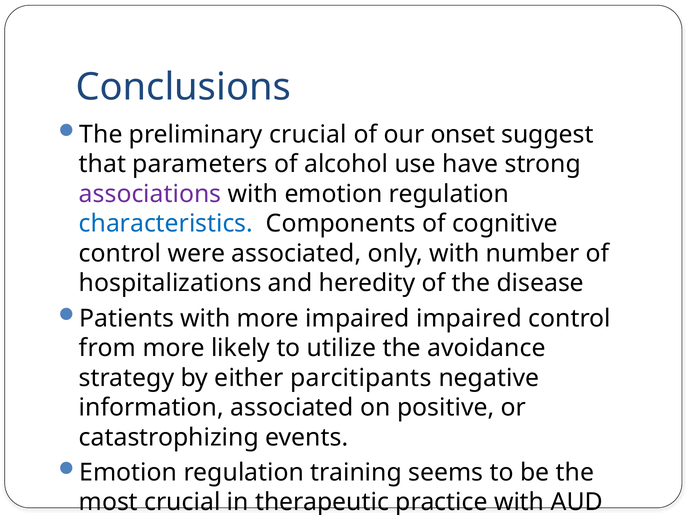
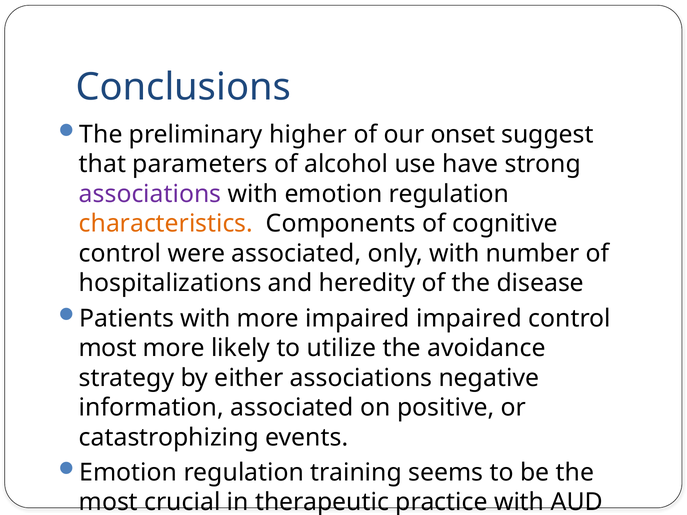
preliminary crucial: crucial -> higher (308, 135)
characteristics colour: blue -> orange (166, 224)
from: from -> most (108, 348)
either parcitipants: parcitipants -> associations (361, 378)
